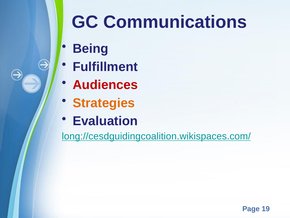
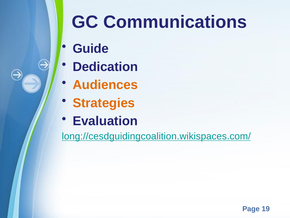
Being: Being -> Guide (91, 49)
Fulfillment: Fulfillment -> Dedication (105, 67)
Audiences colour: red -> orange (105, 85)
